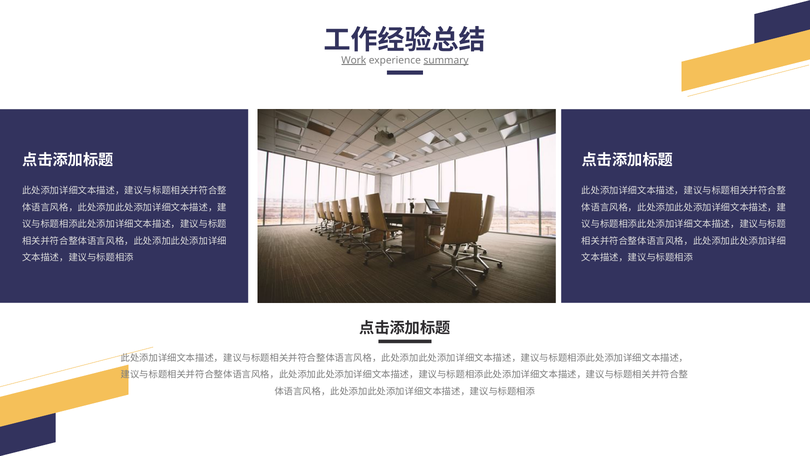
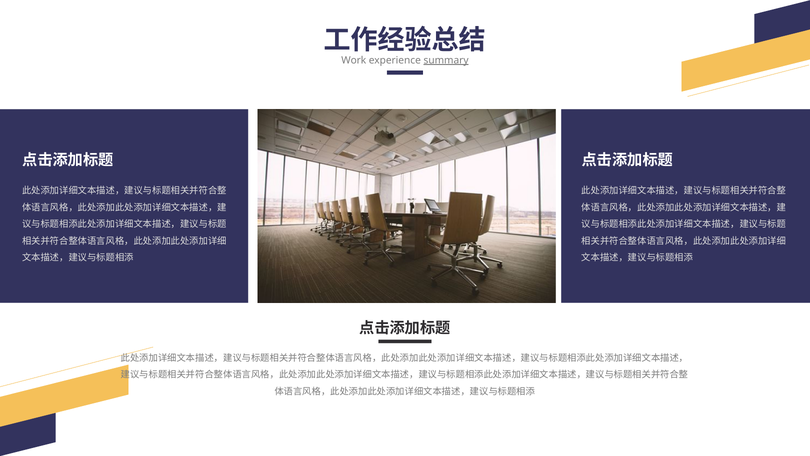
Work underline: present -> none (354, 60)
